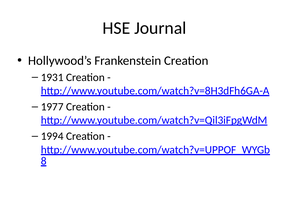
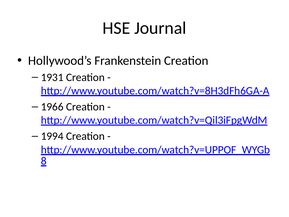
1977: 1977 -> 1966 (52, 107)
